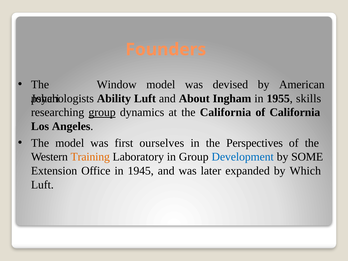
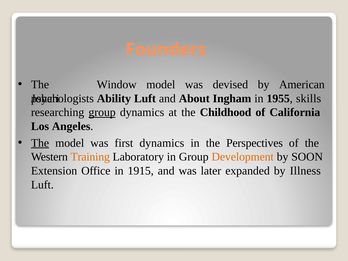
the California: California -> Childhood (226, 112)
The underline: none -> present (40, 143)
first ourselves: ourselves -> dynamics (162, 143)
Development colour: blue -> orange (243, 157)
SOME: SOME -> SOON (307, 157)
1945: 1945 -> 1915 (141, 171)
Which: Which -> Illness (305, 171)
